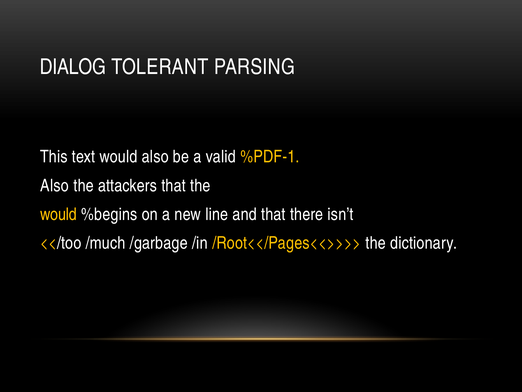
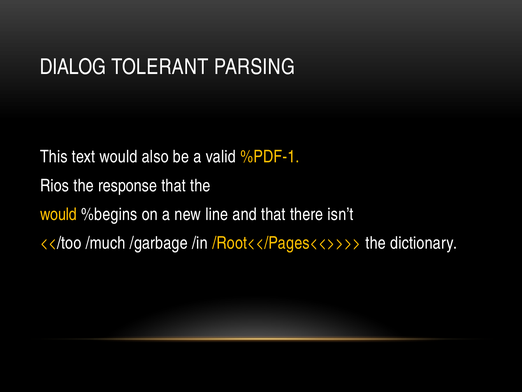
Also: Also -> Rios (54, 185)
attackers: attackers -> response (128, 185)
